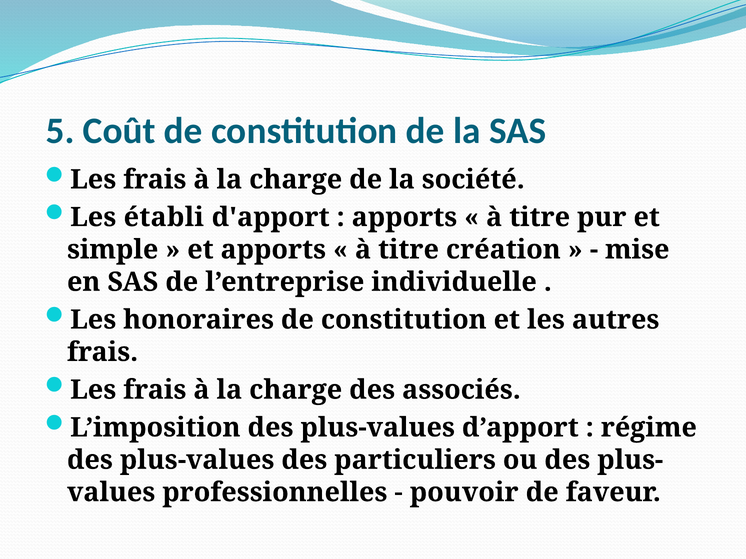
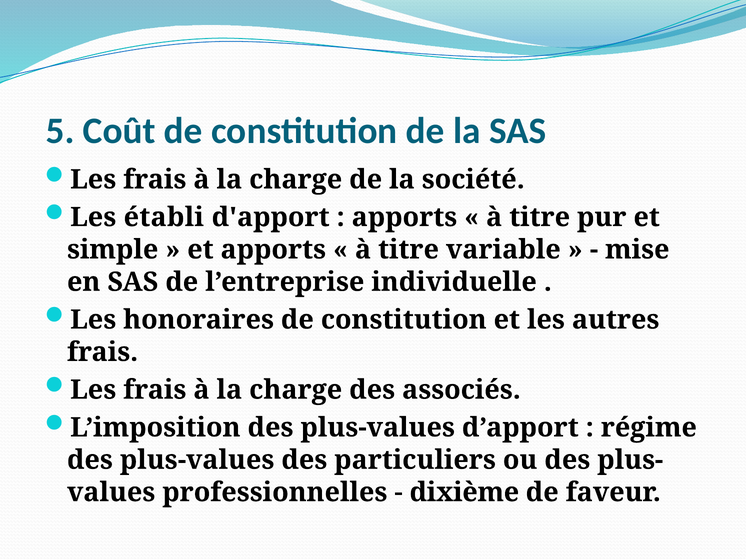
création: création -> variable (503, 250)
pouvoir: pouvoir -> dixième (464, 493)
